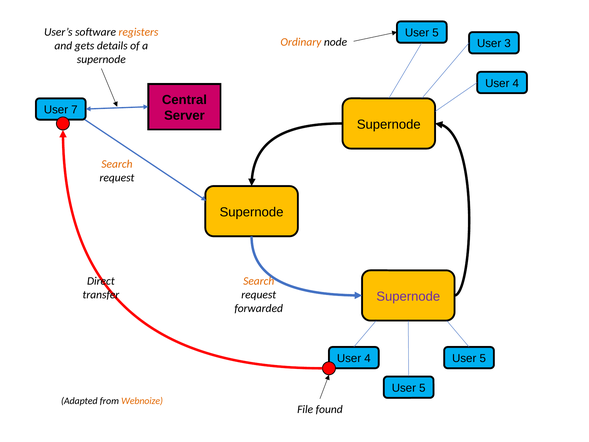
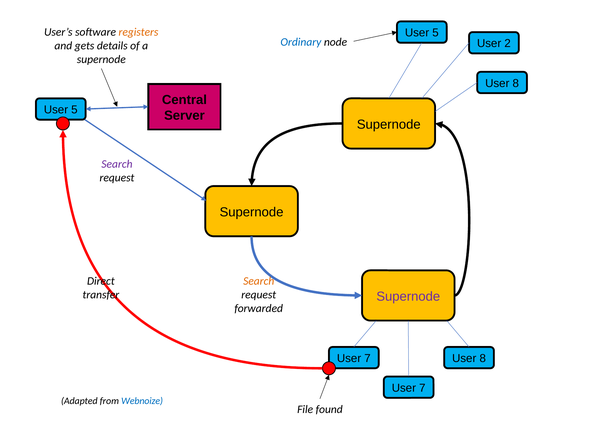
Ordinary colour: orange -> blue (301, 42)
3: 3 -> 2 (508, 44)
4: 4 -> 8 (516, 83)
7: 7 -> 5 (74, 110)
Search colour: orange -> purple (117, 164)
4: 4 -> 7 (367, 358)
5: 5 -> 8 (483, 358)
5: 5 -> 7 (422, 388)
Webnoize colour: orange -> blue (142, 401)
